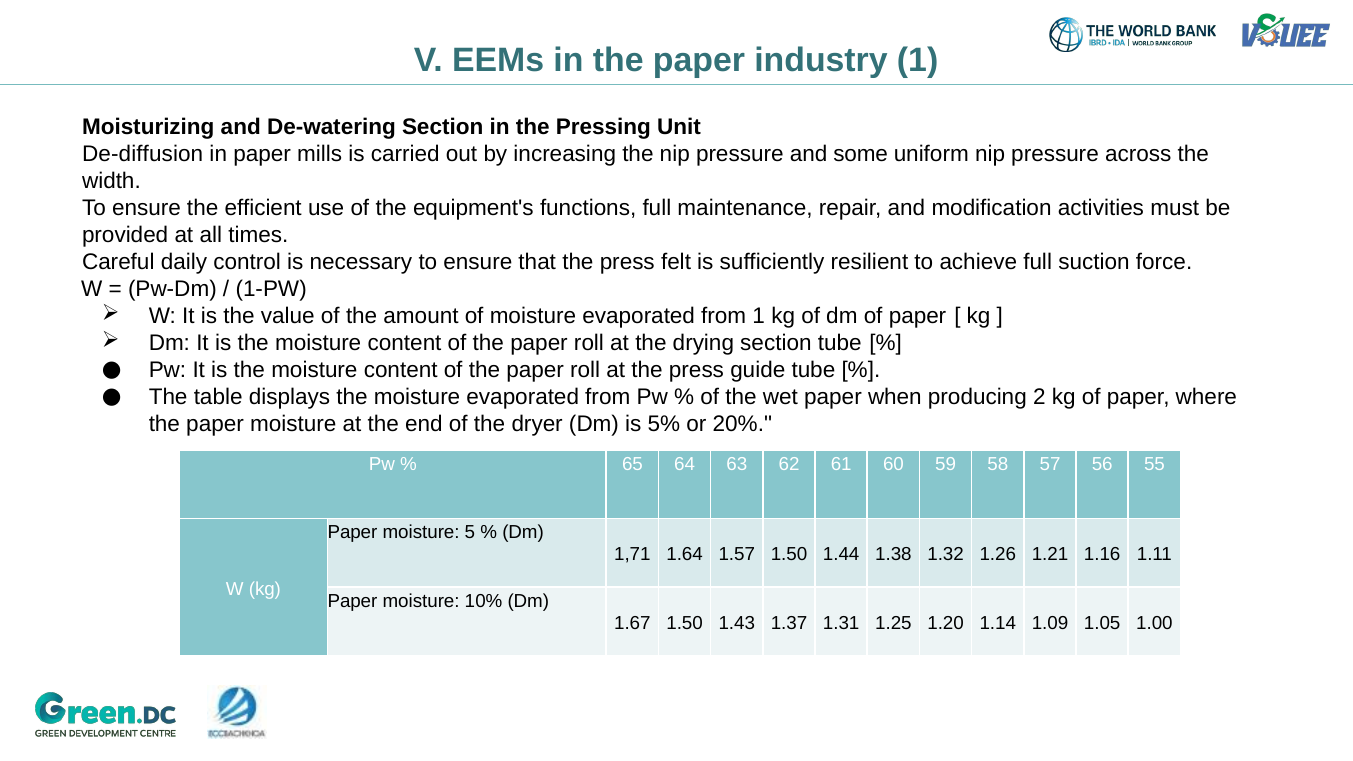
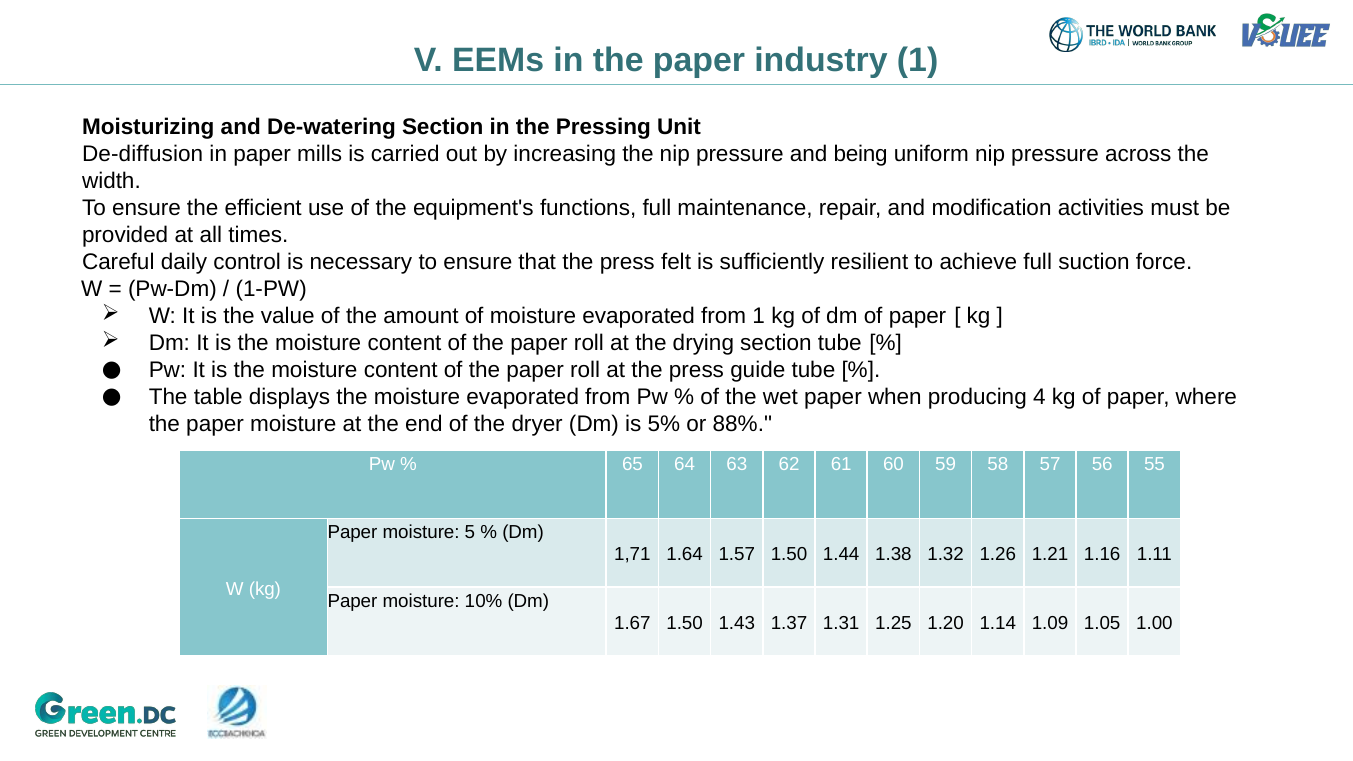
some: some -> being (861, 154)
2: 2 -> 4 (1039, 398)
20%: 20% -> 88% (742, 425)
